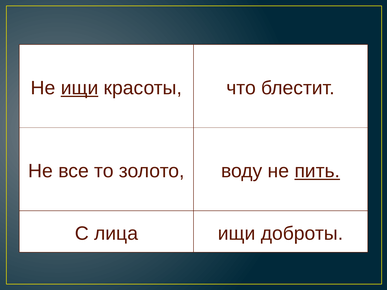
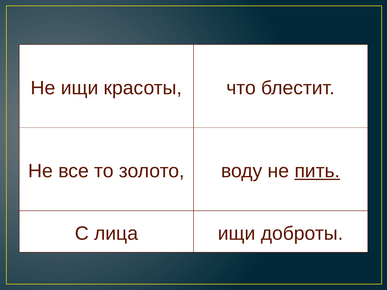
ищи underline: present -> none (80, 88)
